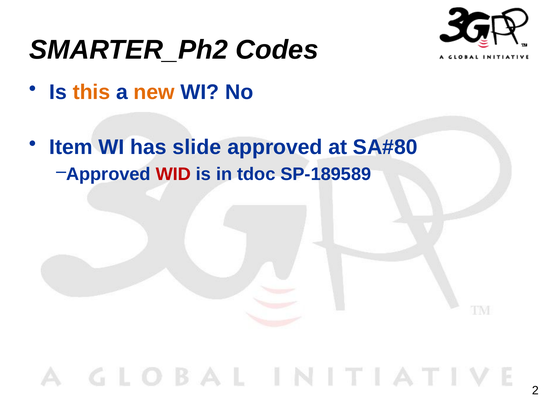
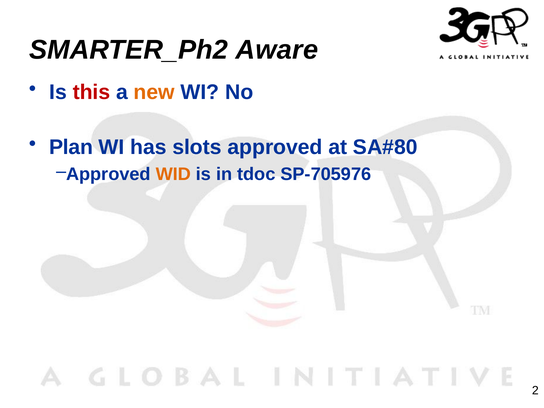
Codes: Codes -> Aware (277, 50)
this colour: orange -> red (91, 92)
Item: Item -> Plan (71, 147)
slide: slide -> slots (197, 147)
WID colour: red -> orange (173, 174)
SP-189589: SP-189589 -> SP-705976 (326, 174)
